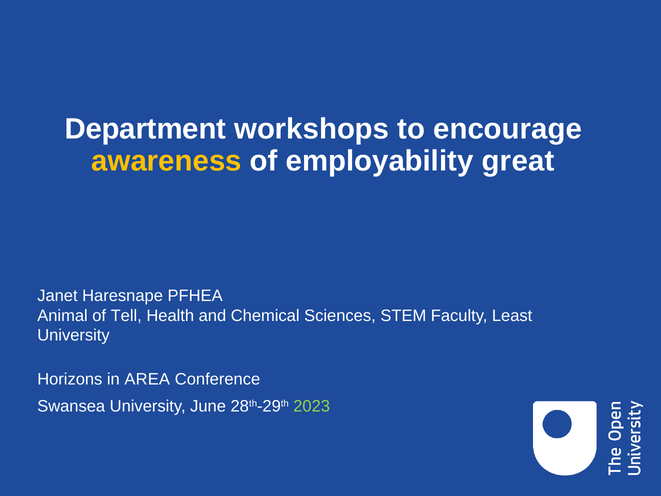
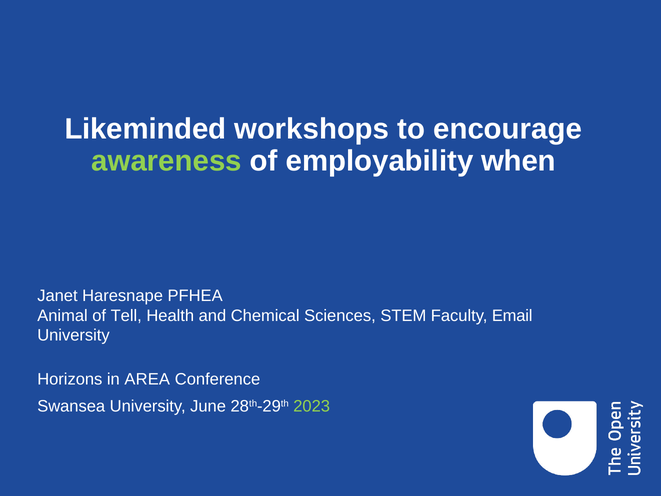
Department: Department -> Likeminded (145, 129)
awareness colour: yellow -> light green (167, 161)
great: great -> when (519, 161)
Least: Least -> Email (512, 316)
